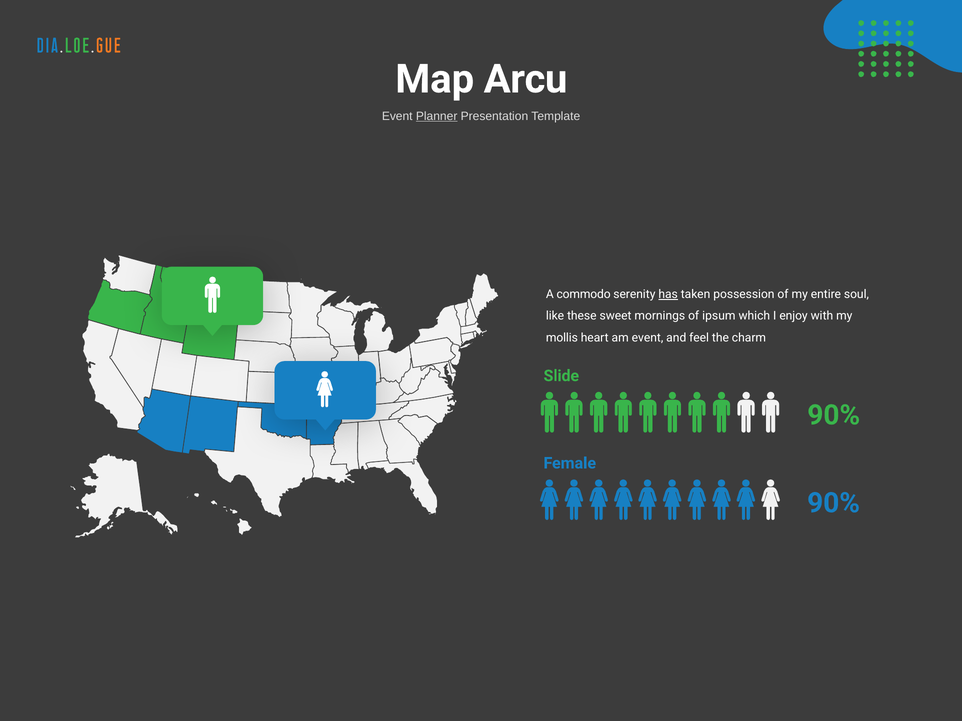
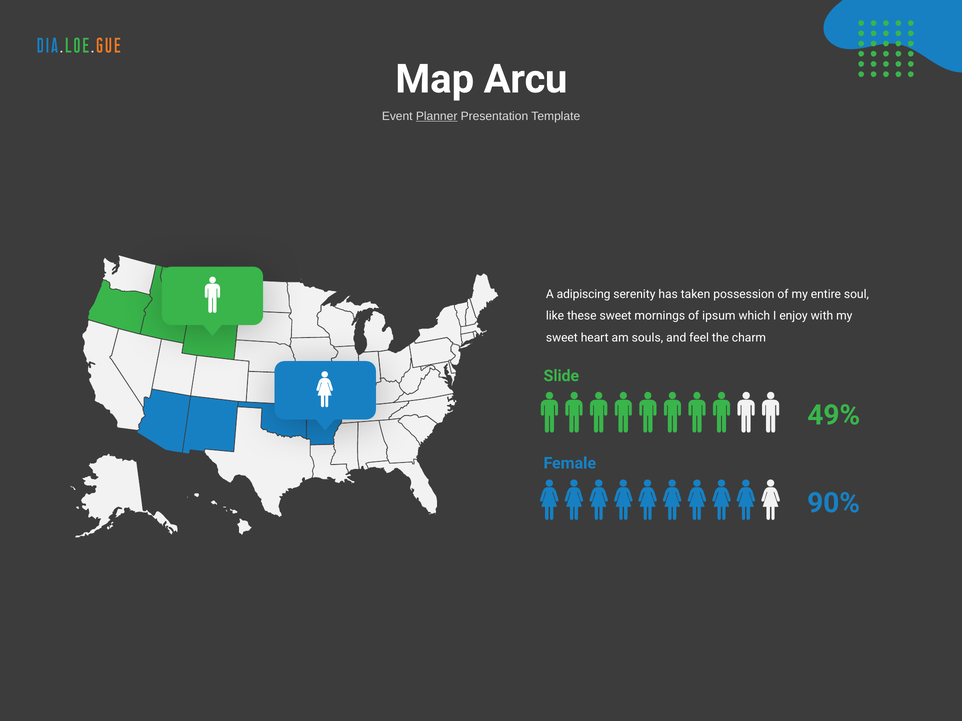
commodo: commodo -> adipiscing (584, 295)
has underline: present -> none (668, 295)
mollis: mollis -> sweet (562, 338)
am event: event -> souls (647, 338)
90%: 90% -> 49% (834, 415)
